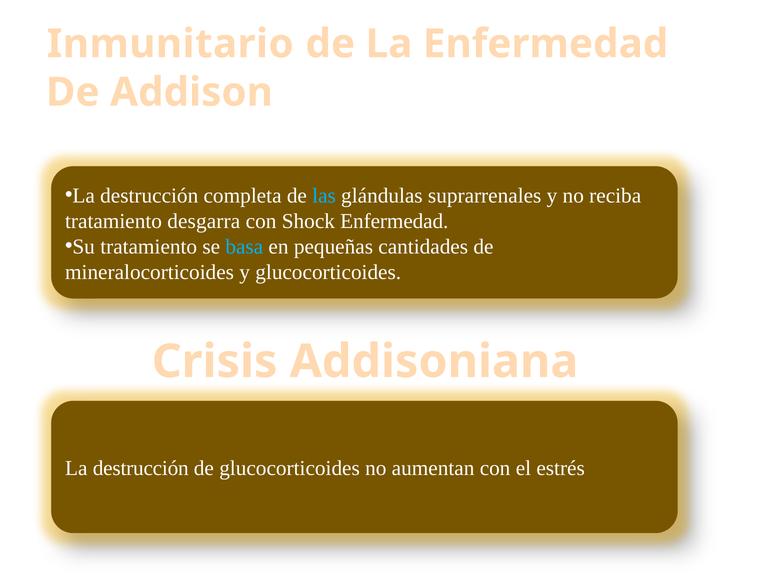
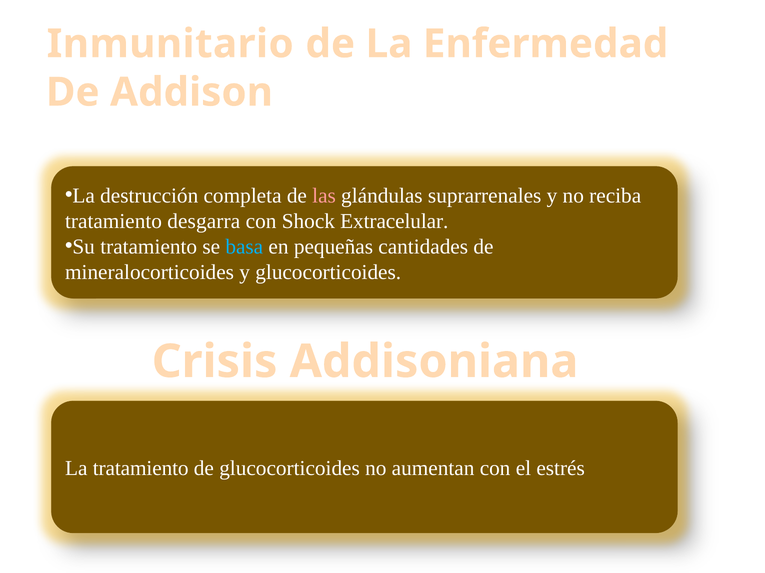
las colour: light blue -> pink (324, 196)
Shock Enfermedad: Enfermedad -> Extracelular (394, 221)
destrucción: destrucción -> tratamiento (141, 469)
